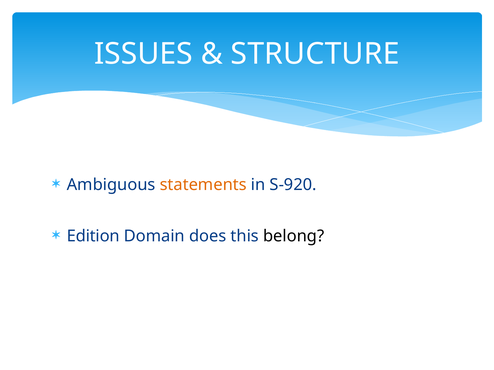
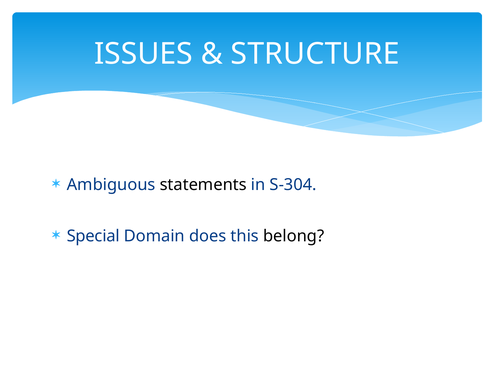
statements colour: orange -> black (203, 185)
S-920: S-920 -> S-304 (293, 185)
Edition: Edition -> Special (93, 237)
